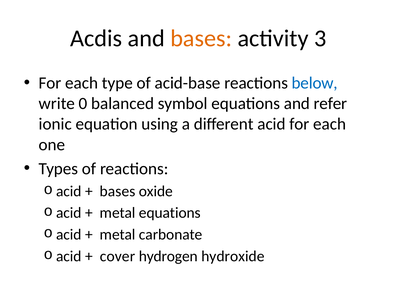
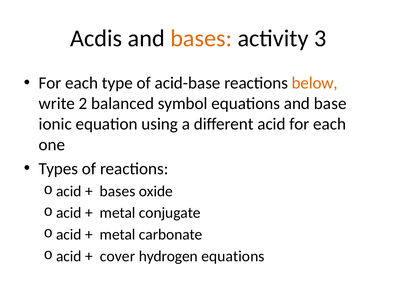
below colour: blue -> orange (315, 83)
0: 0 -> 2 (83, 103)
refer: refer -> base (330, 103)
metal equations: equations -> conjugate (170, 213)
hydrogen hydroxide: hydroxide -> equations (233, 256)
